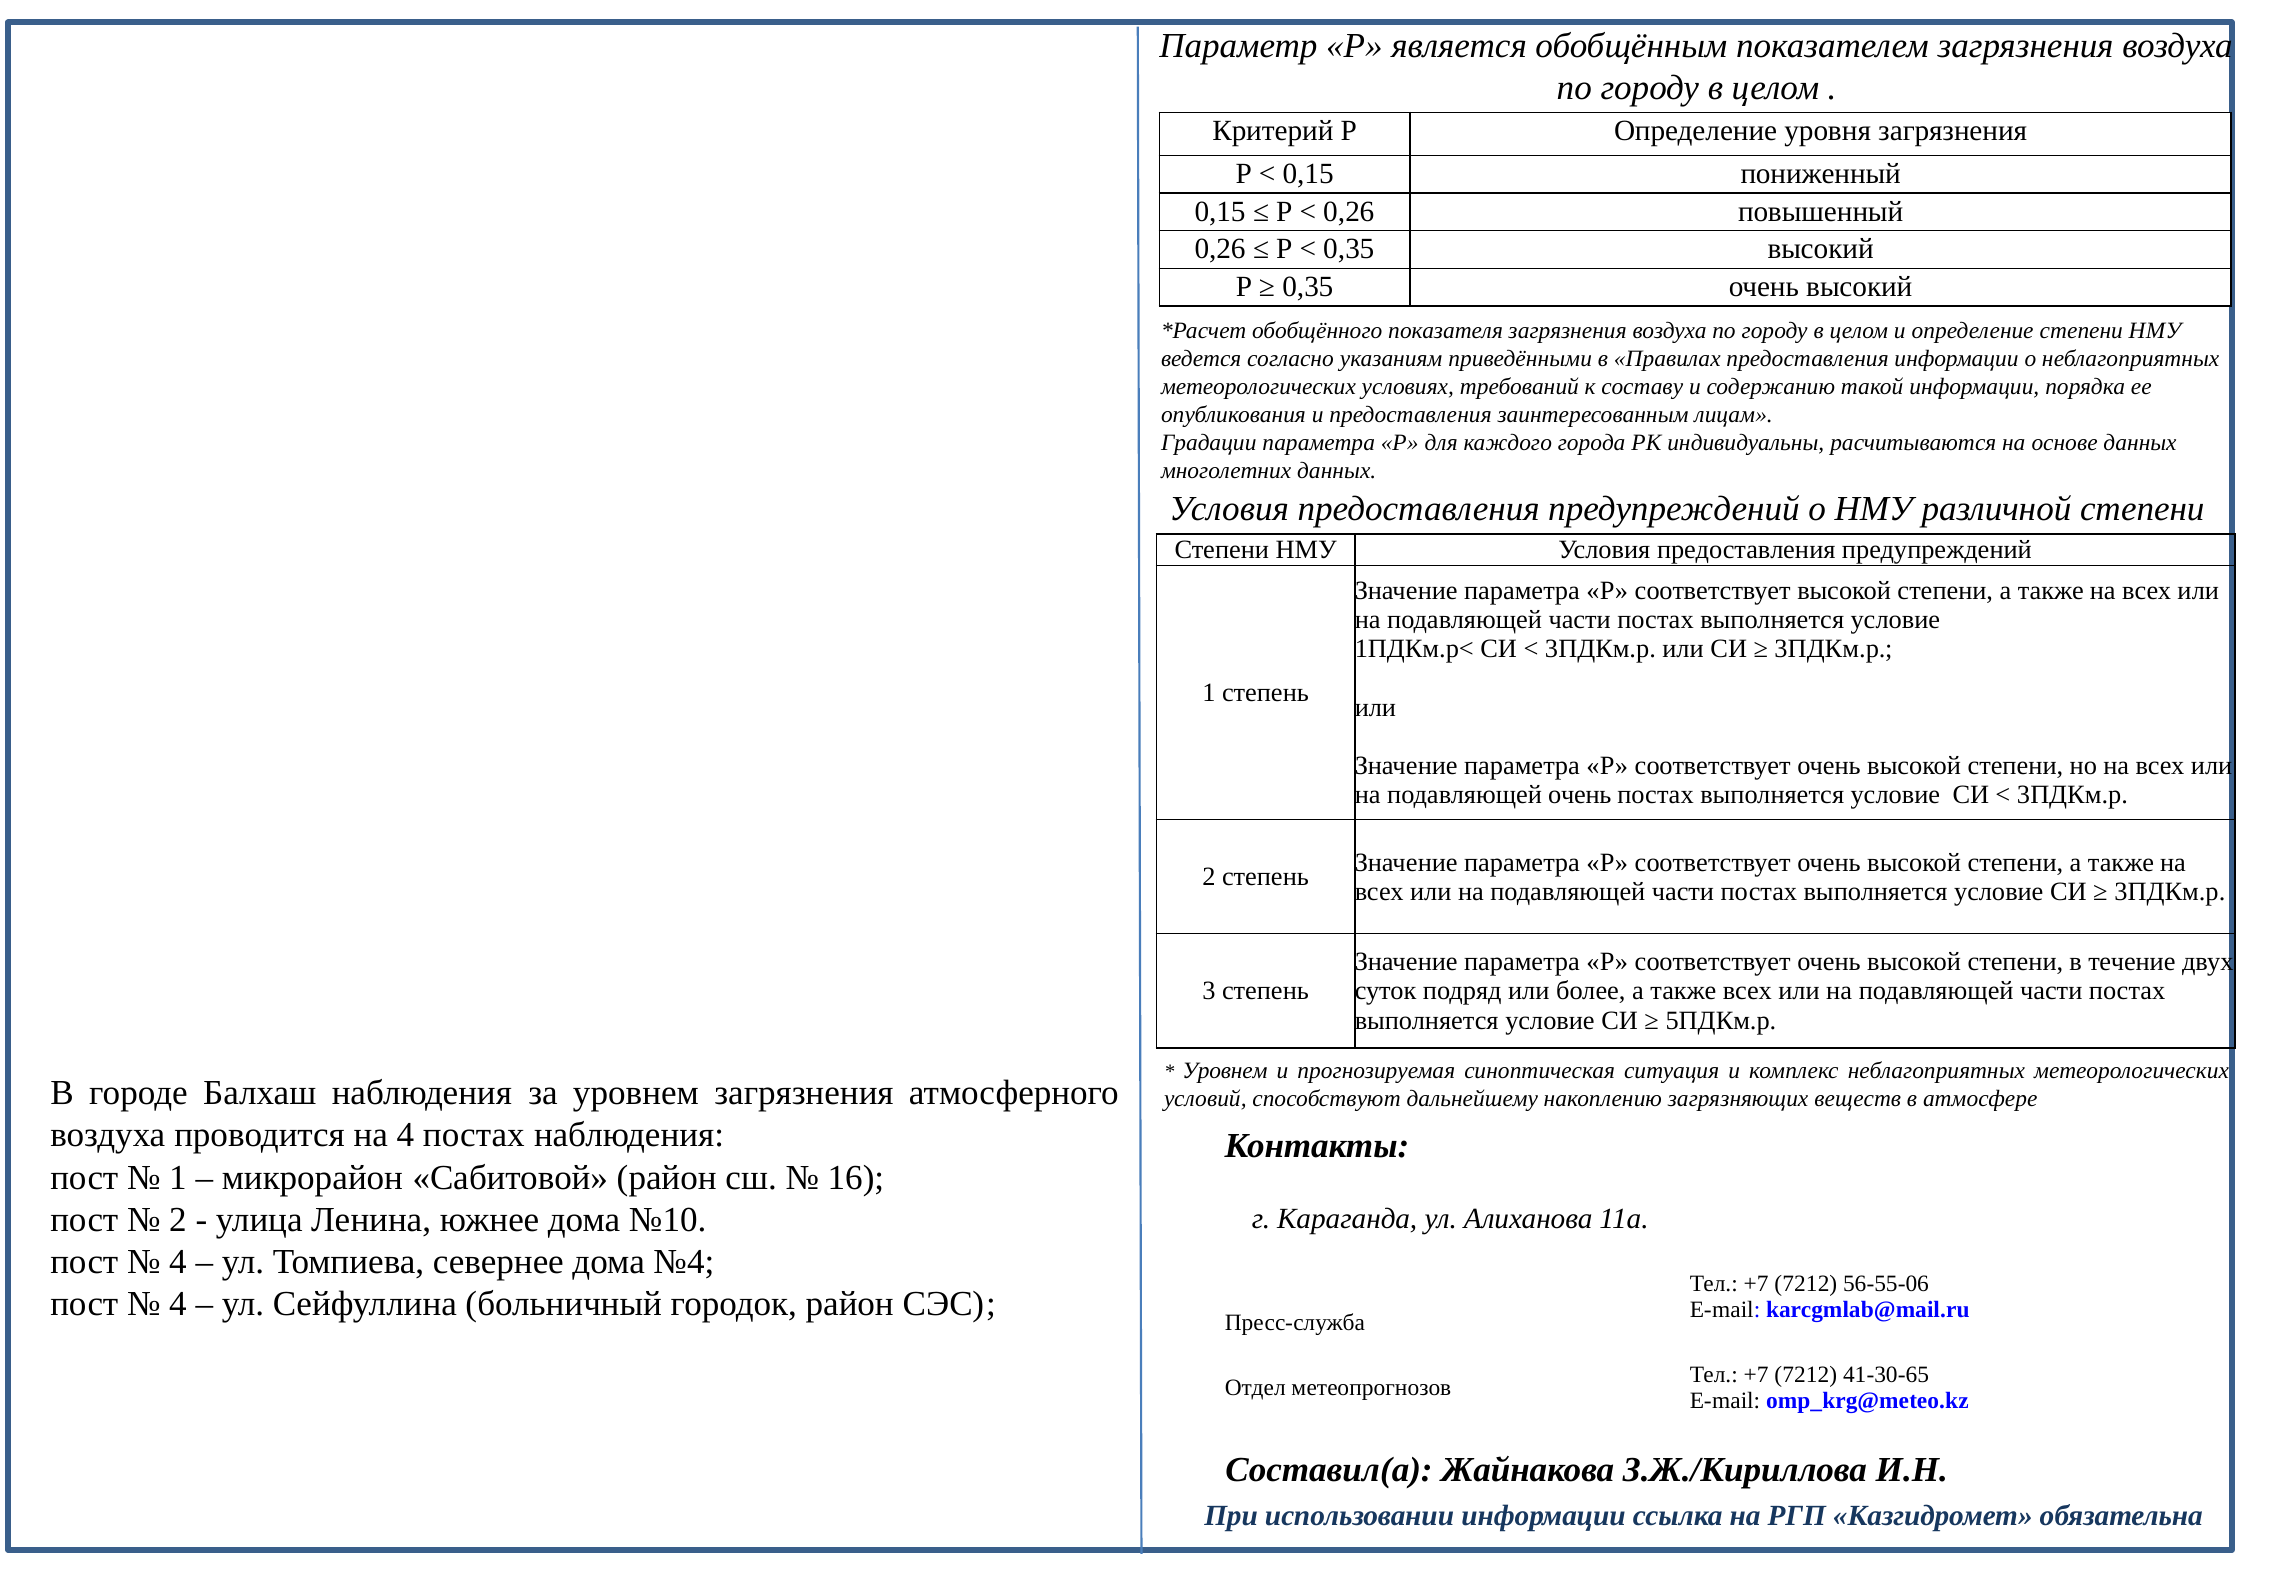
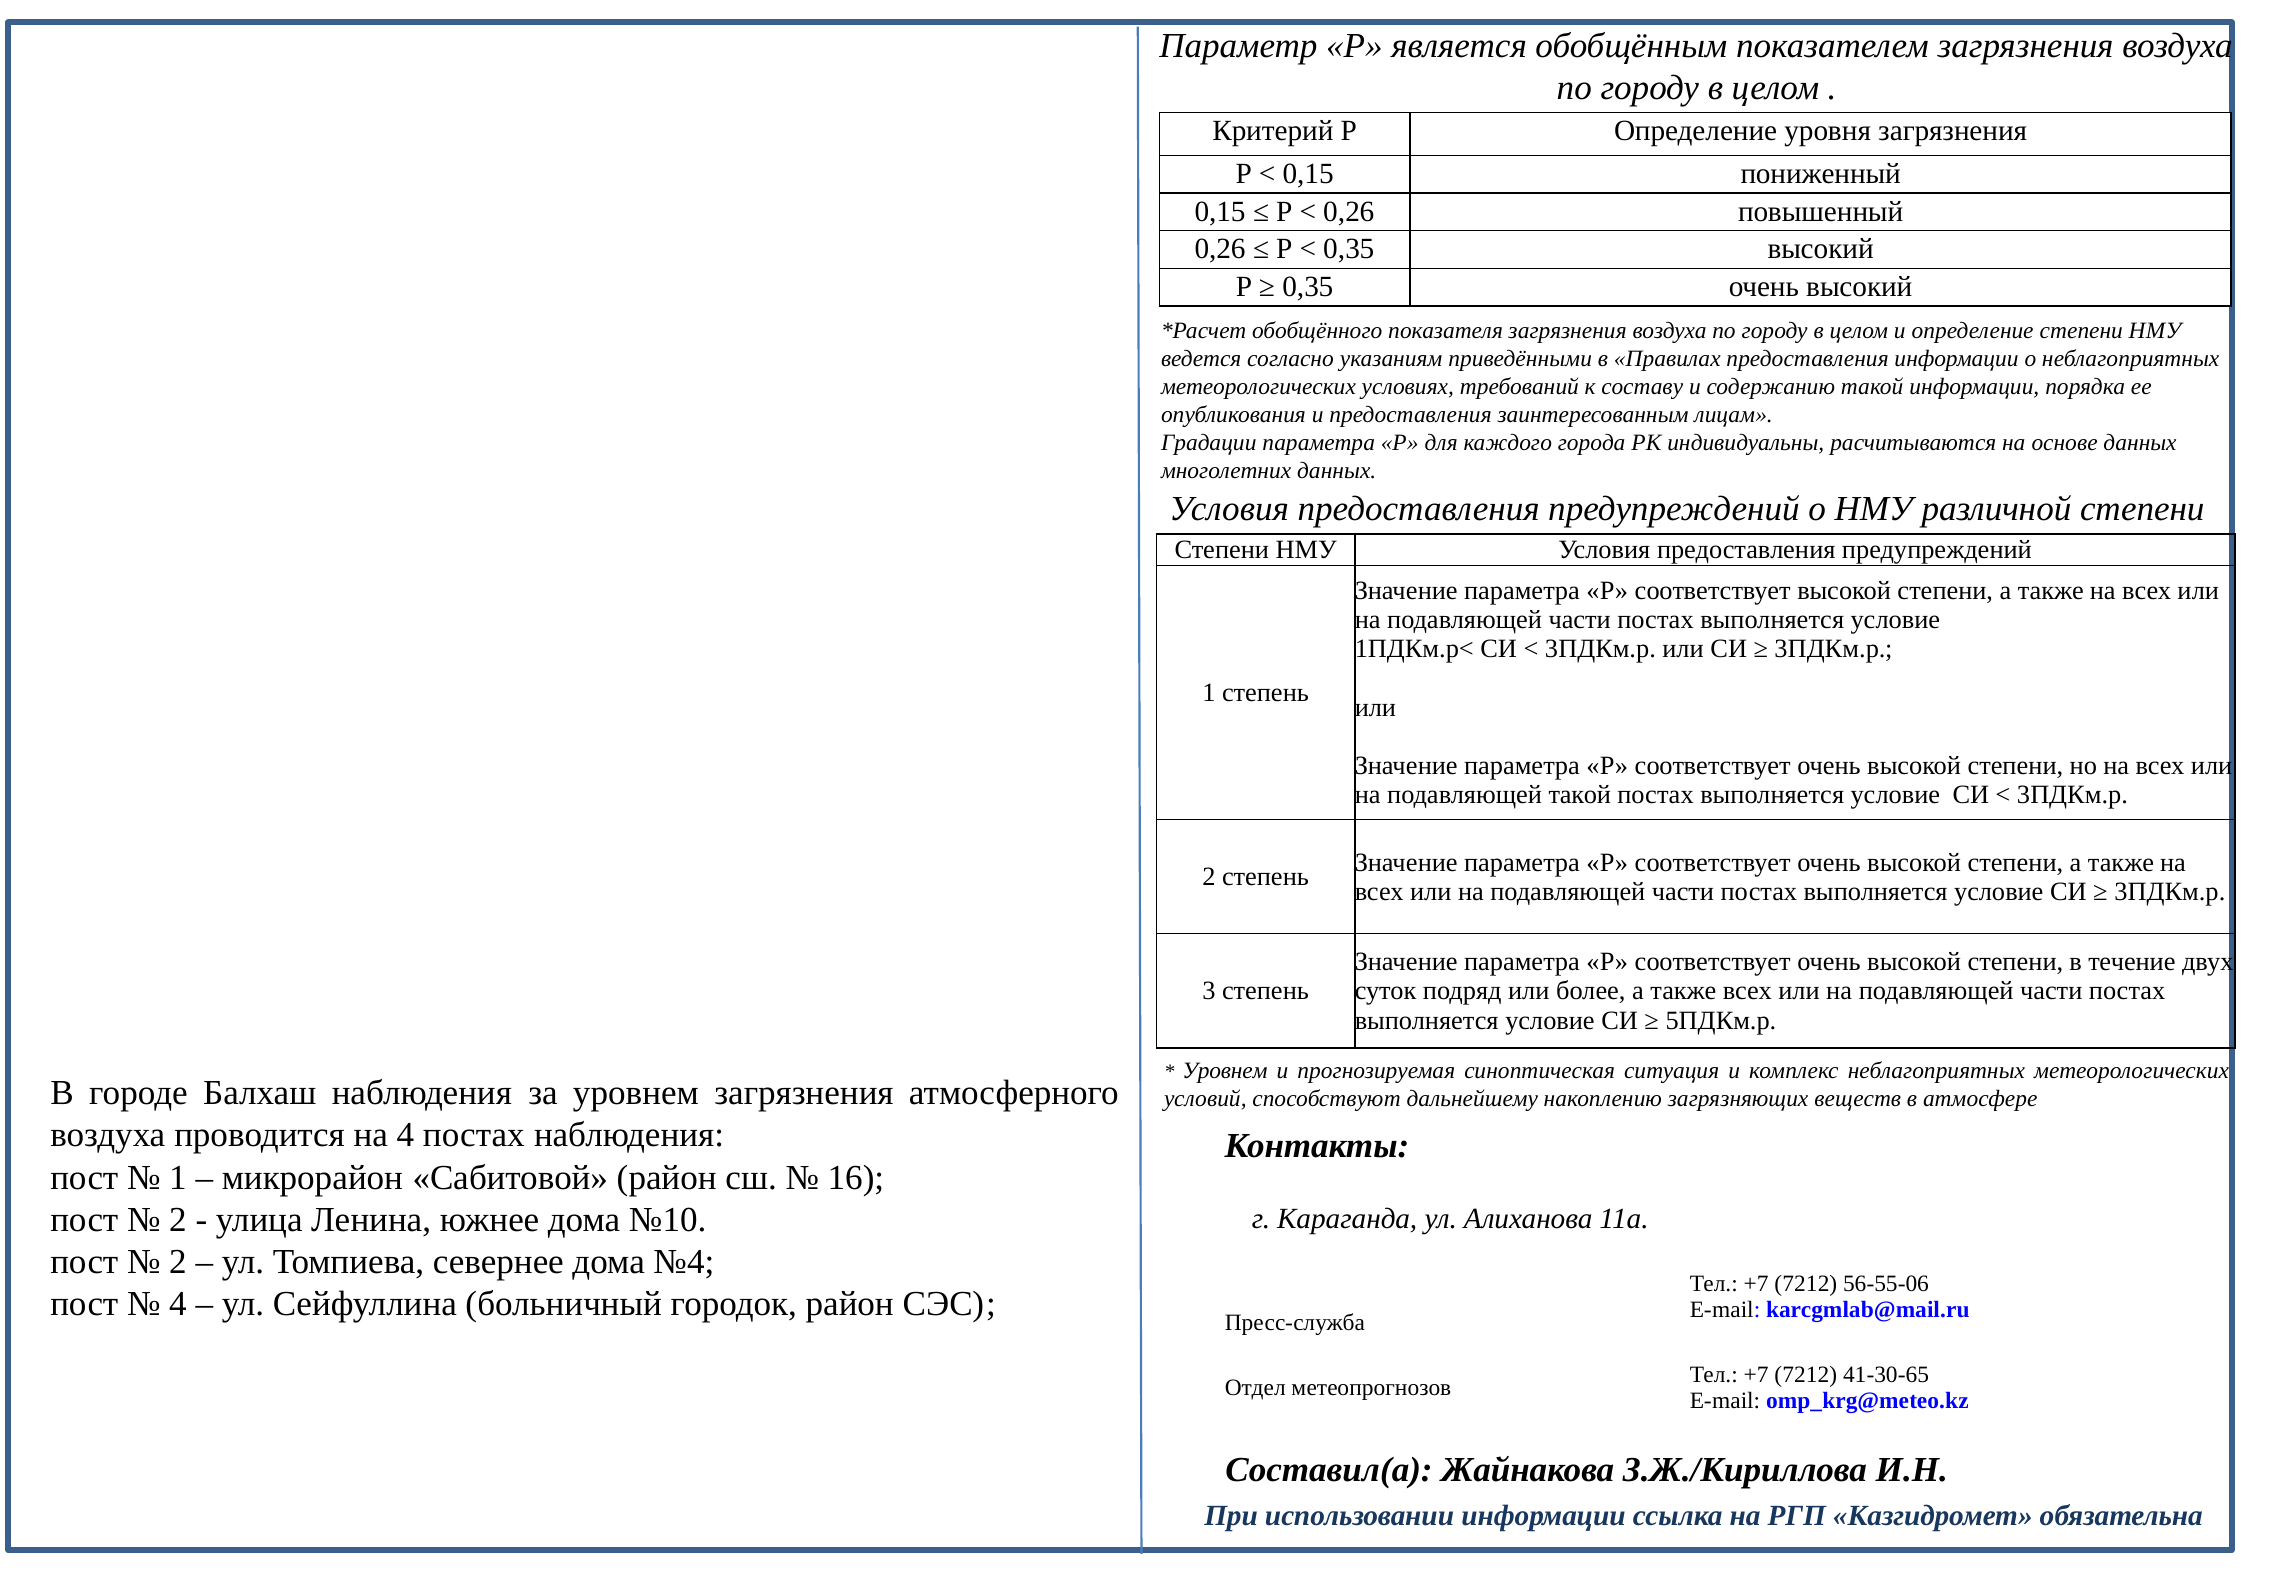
подавляющей очень: очень -> такой (1580, 795)
4: 4 -> 2 (178, 1261)
